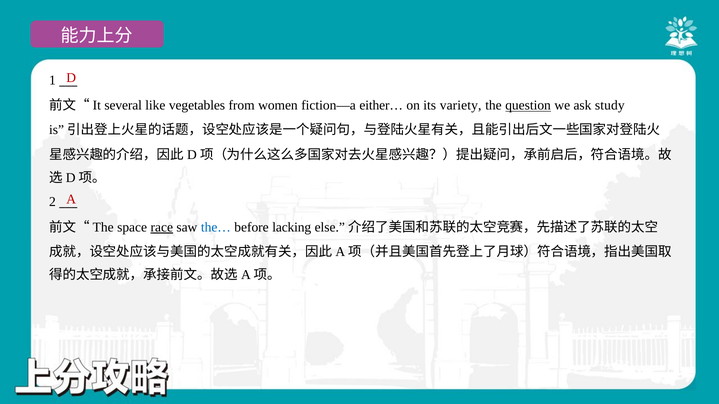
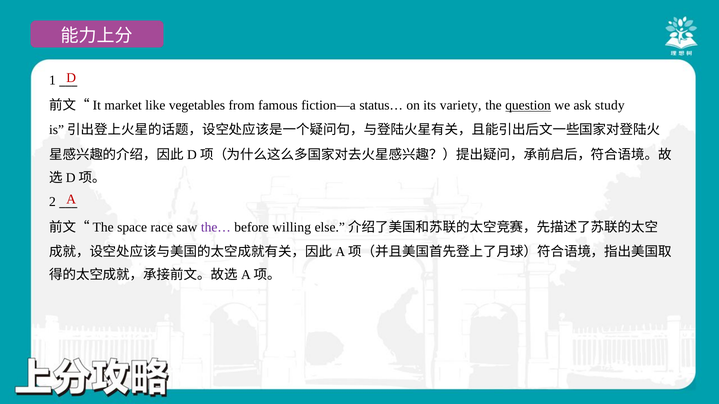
several: several -> market (123, 105)
women: women -> famous (278, 105)
either…: either… -> status… (381, 105)
race underline: present -> none (162, 227)
the… colour: blue -> purple (216, 227)
lacking: lacking -> willing (292, 227)
